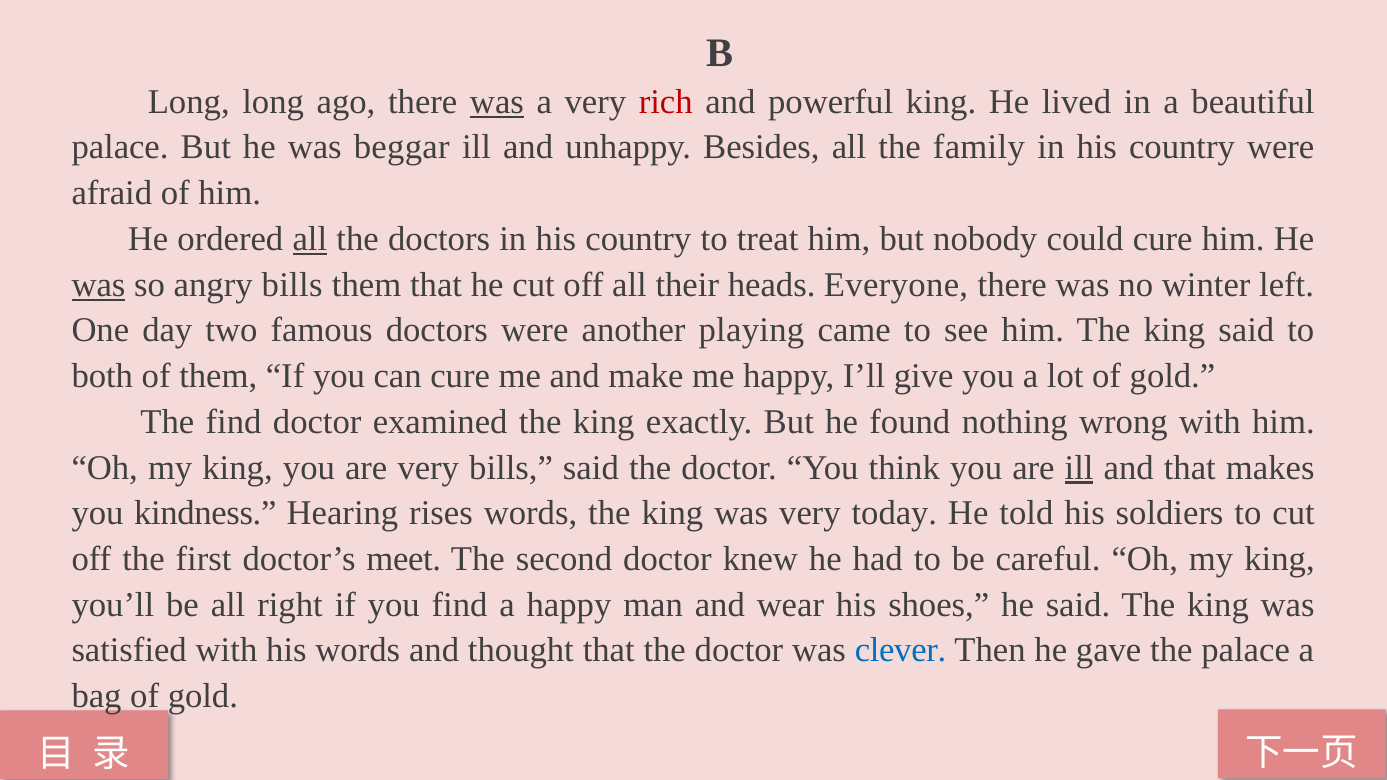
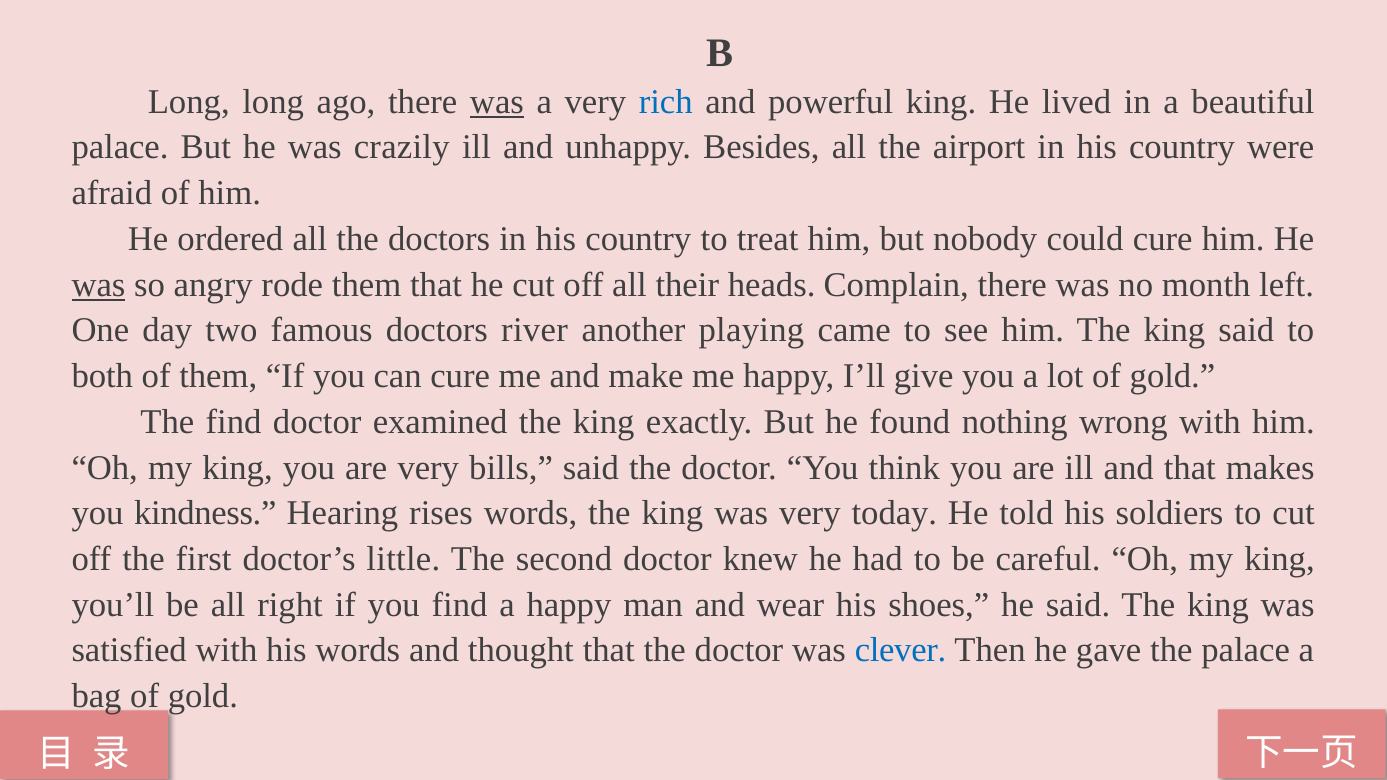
rich colour: red -> blue (666, 102)
beggar: beggar -> crazily (402, 147)
family: family -> airport (979, 147)
all underline: present -> none (310, 239)
angry bills: bills -> rode (292, 285)
Everyone: Everyone -> Complain (896, 285)
winter: winter -> month (1206, 285)
doctors were: were -> river (535, 330)
ill underline: present -> none (1079, 468)
meet: meet -> little (403, 559)
